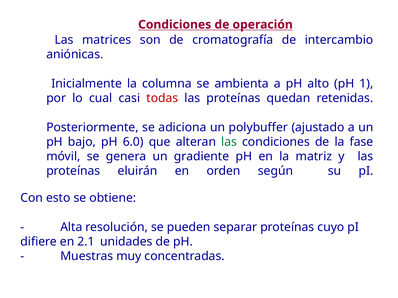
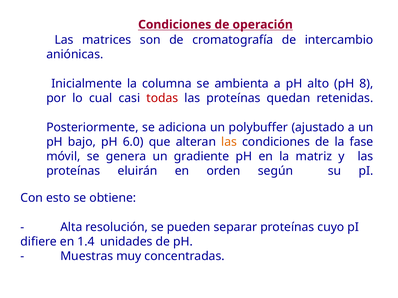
1: 1 -> 8 (366, 84)
las colour: green -> orange (229, 142)
2.1: 2.1 -> 1.4 (86, 242)
